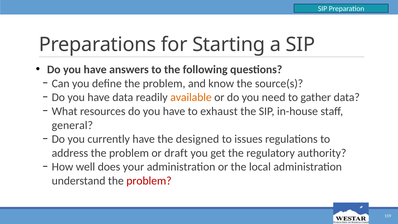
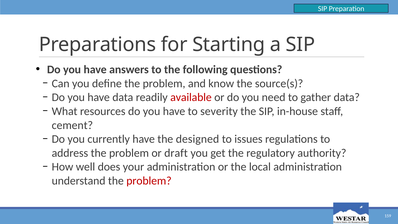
available colour: orange -> red (191, 97)
exhaust: exhaust -> severity (219, 111)
general: general -> cement (72, 125)
